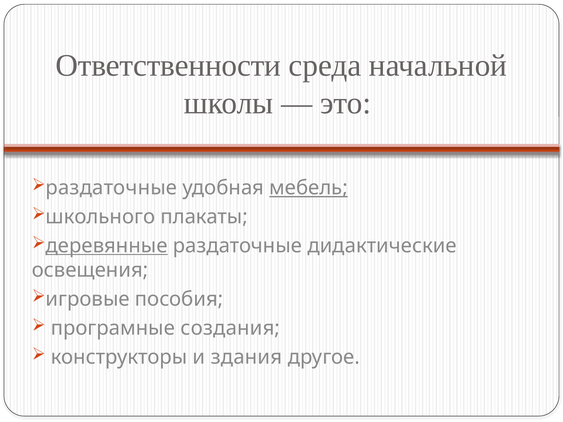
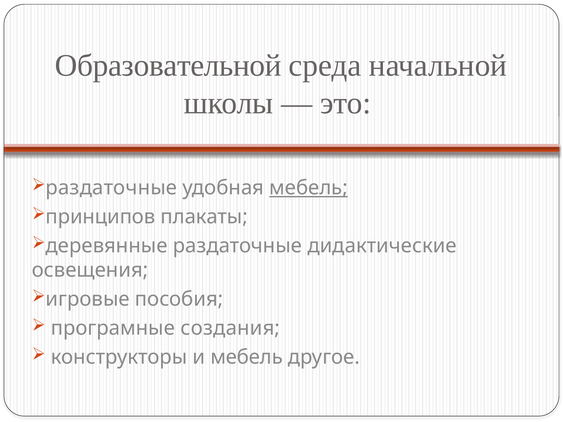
Ответственности: Ответственности -> Образовательной (168, 66)
школьного: школьного -> принципов (100, 217)
деревянные underline: present -> none (107, 246)
и здания: здания -> мебель (247, 357)
